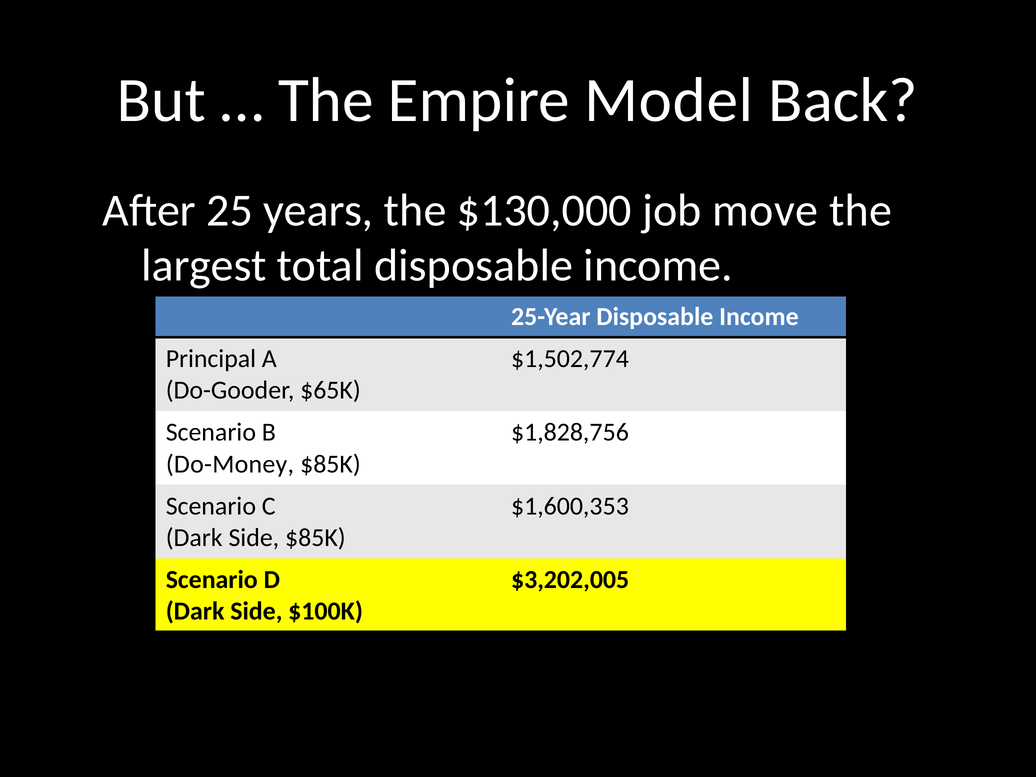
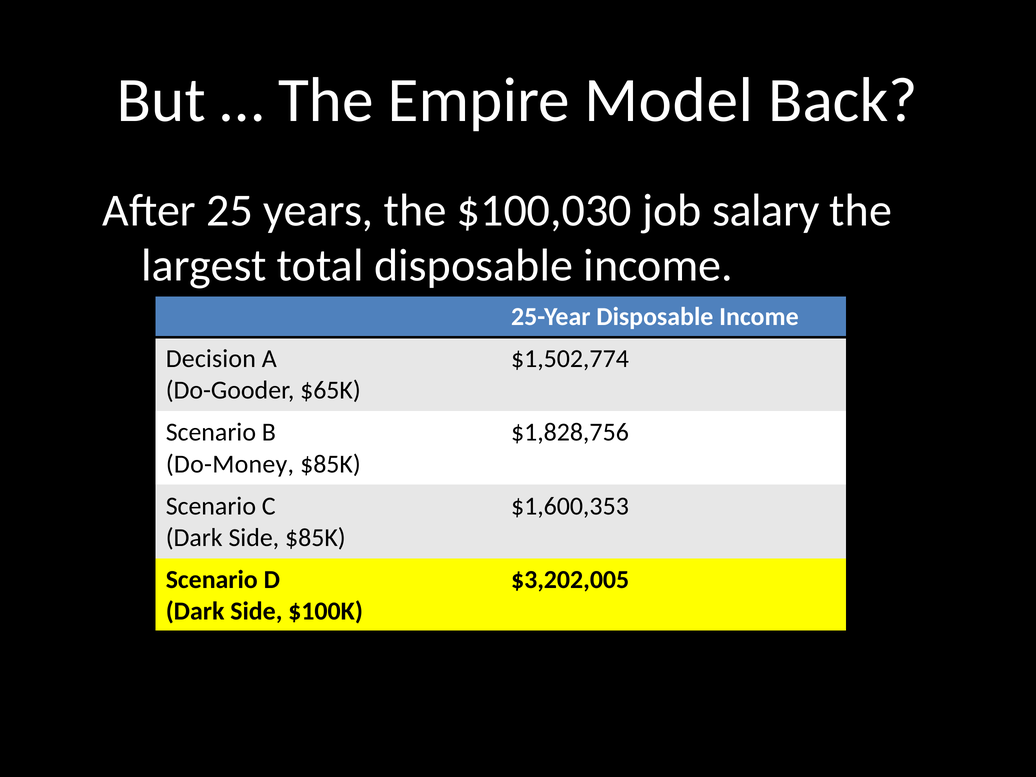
$130,000: $130,000 -> $100,030 (544, 210)
move: move -> salary (766, 210)
Principal: Principal -> Decision (211, 359)
